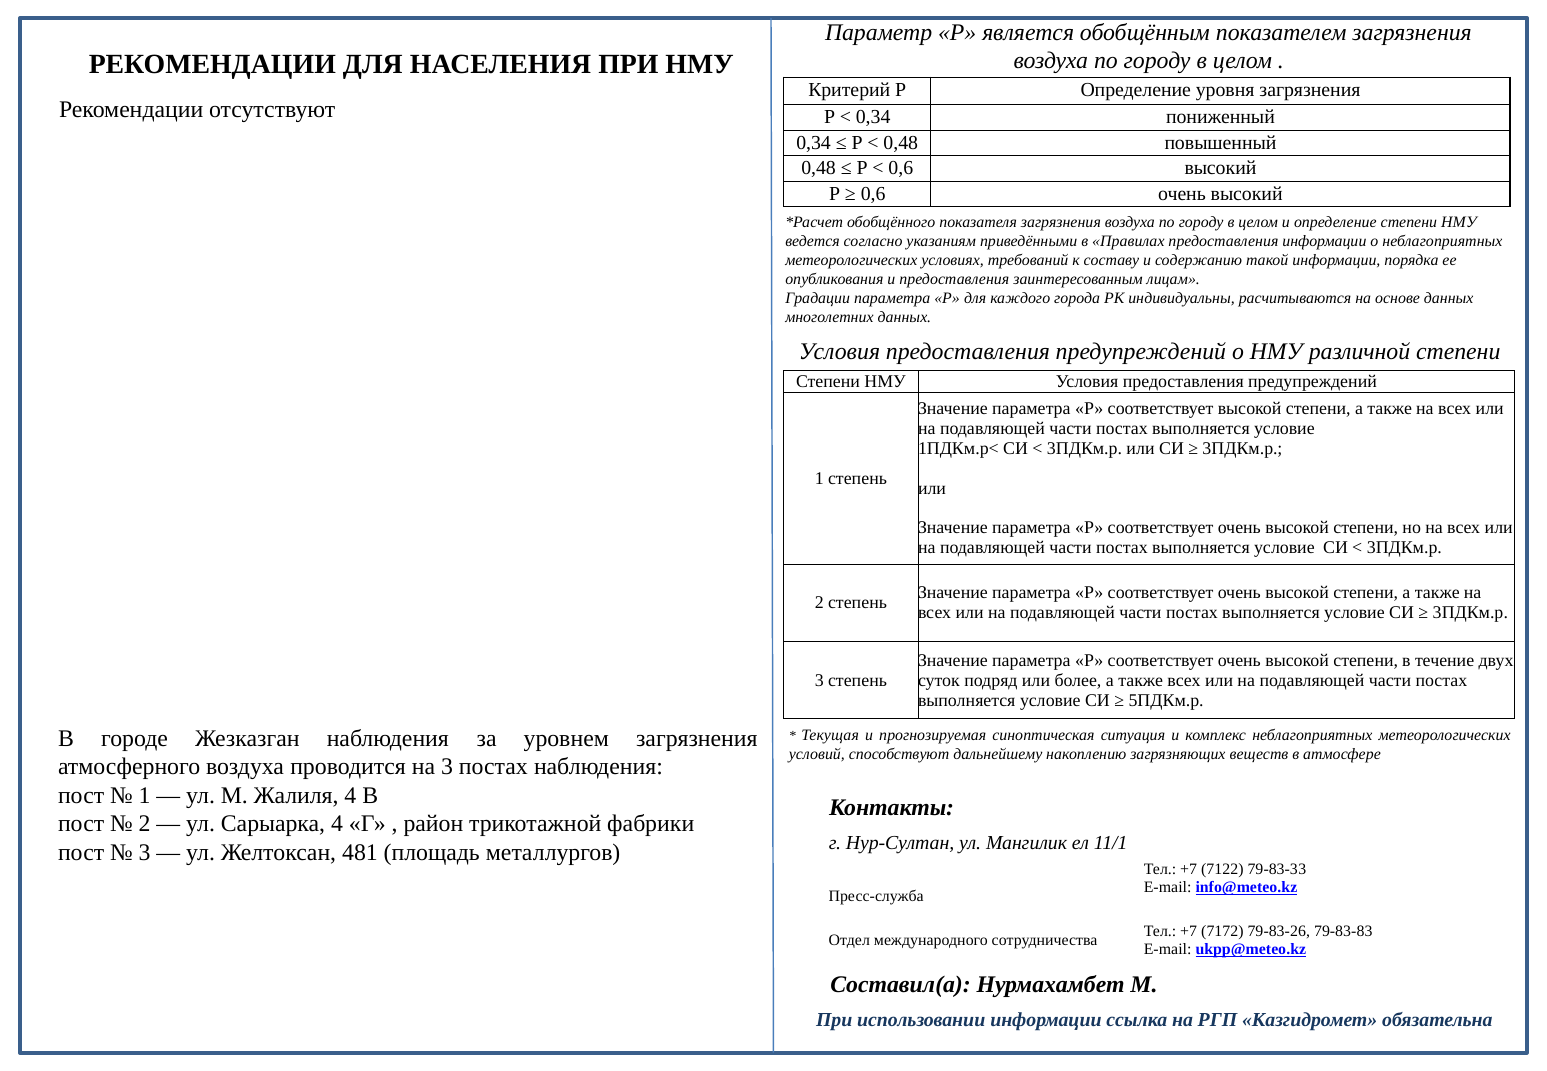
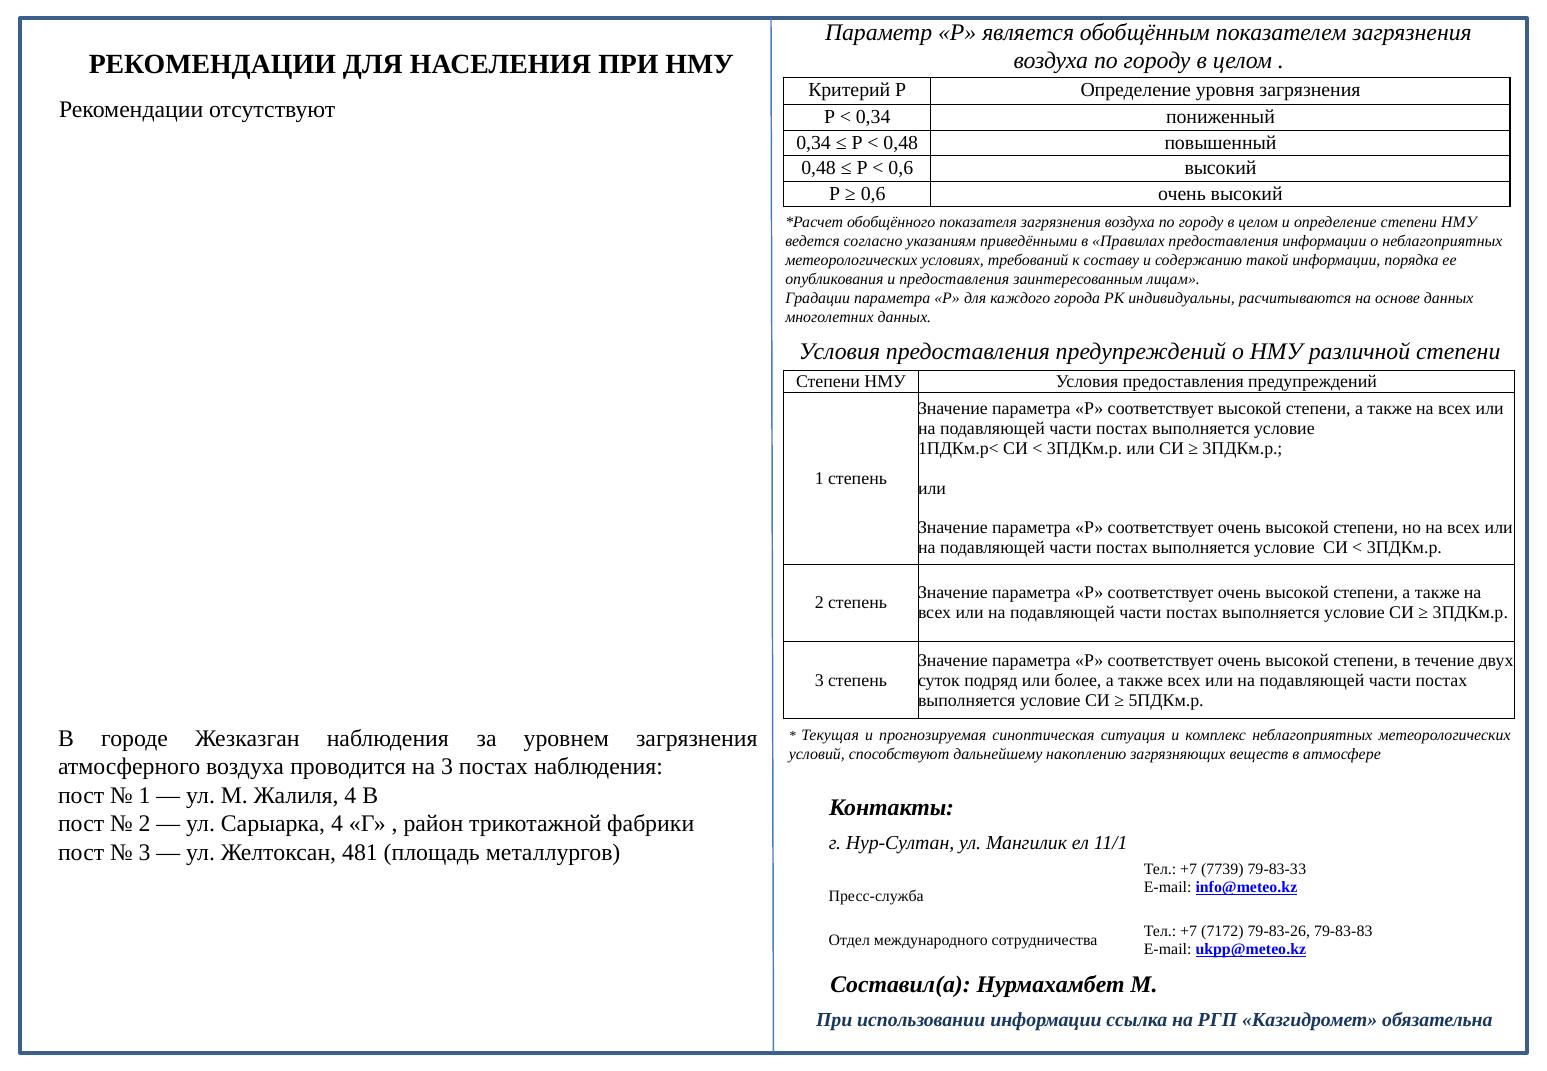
7122: 7122 -> 7739 (1222, 870)
